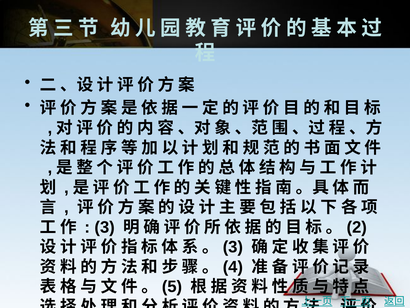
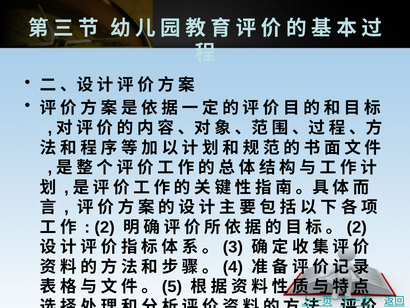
3: 3 -> 2 (105, 227)
